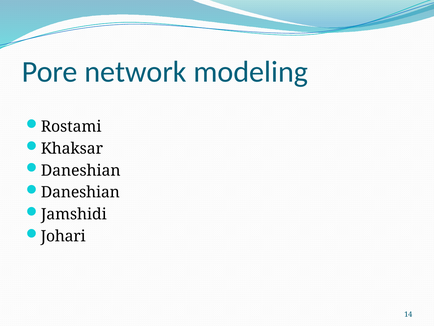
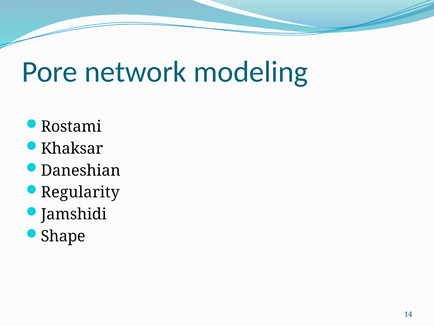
Daneshian: Daneshian -> Regularity (80, 192)
Johari: Johari -> Shape (63, 236)
